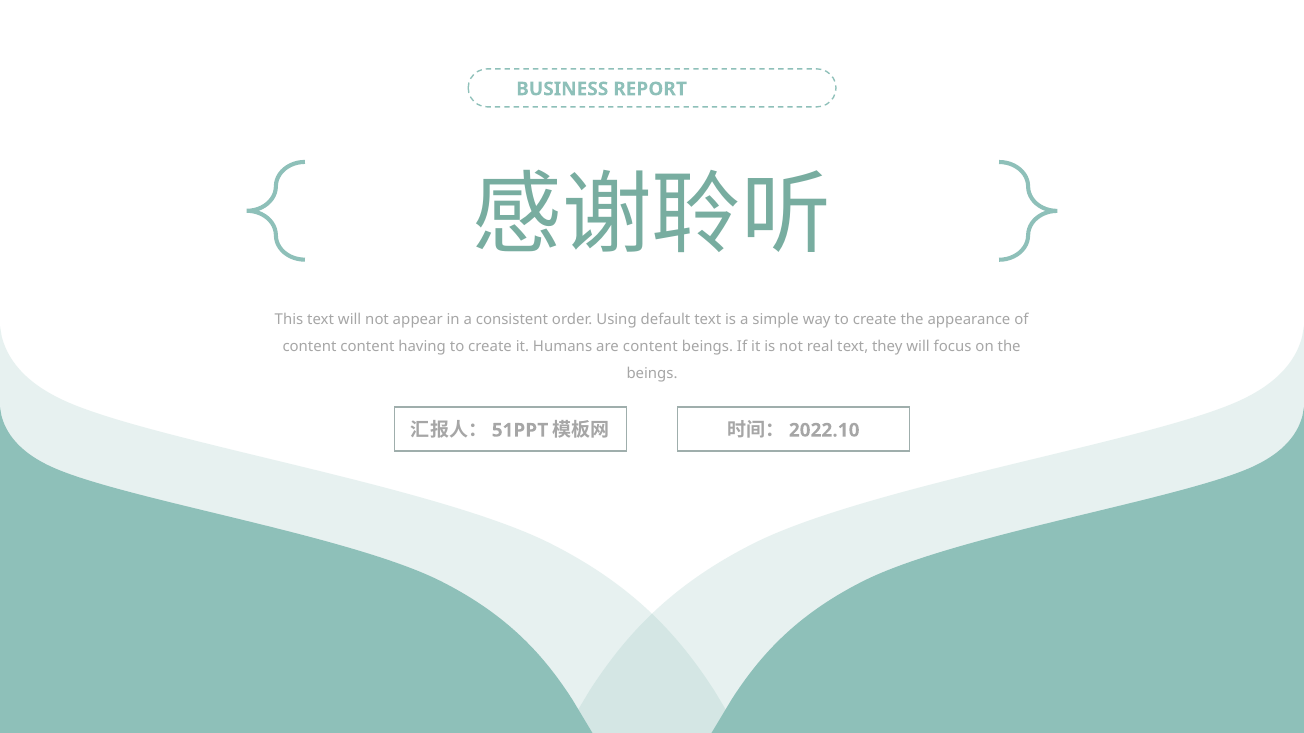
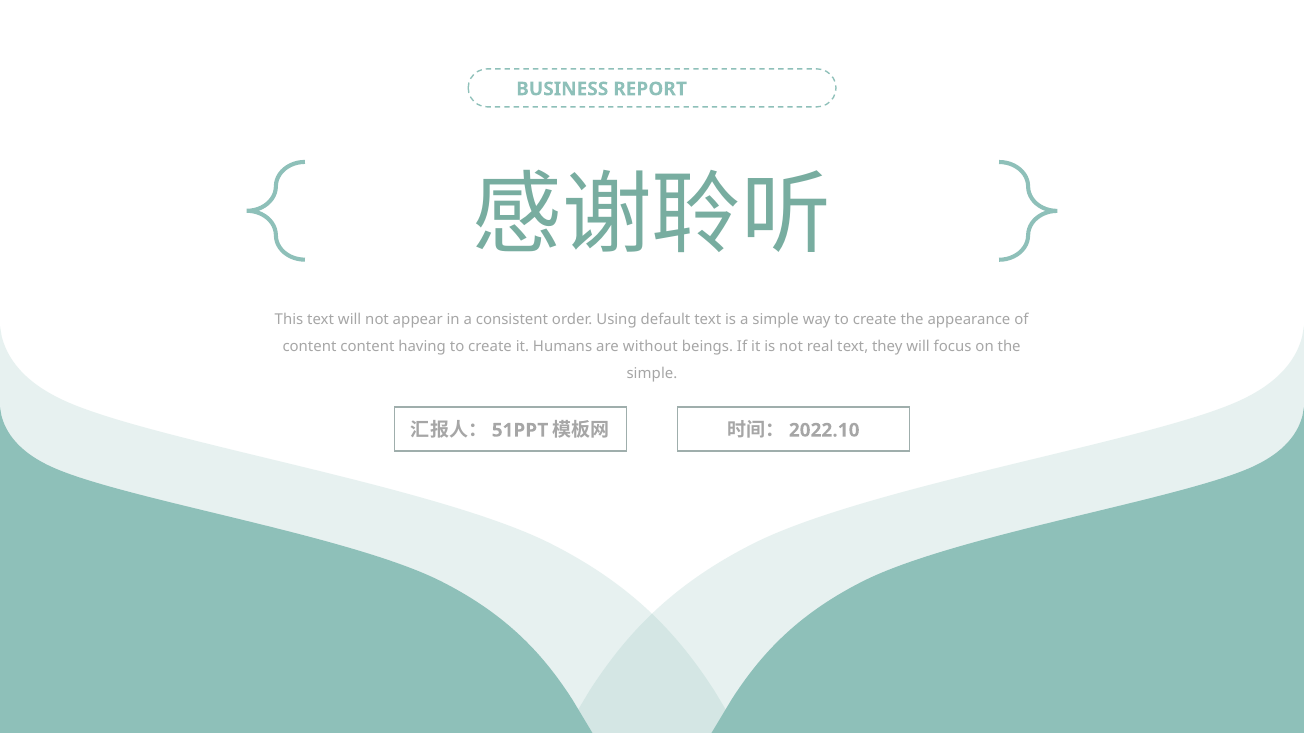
are content: content -> without (650, 347)
beings: beings -> simple (652, 374)
